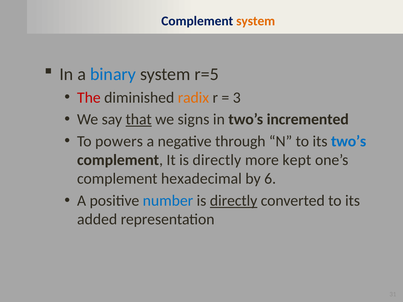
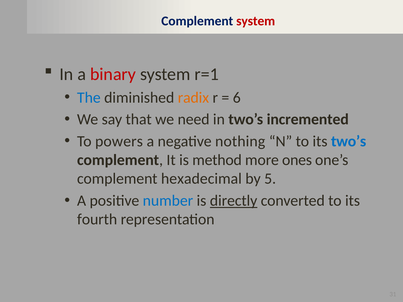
system colour: orange -> red (256, 21)
binary colour: blue -> red (113, 74)
r=5: r=5 -> r=1 (207, 74)
The colour: red -> blue (89, 98)
3: 3 -> 6 (237, 98)
that underline: present -> none (139, 120)
signs: signs -> need (194, 120)
through: through -> nothing (240, 141)
It is directly: directly -> method (217, 160)
kept: kept -> ones (297, 160)
6: 6 -> 5 (270, 179)
added: added -> fourth (97, 220)
